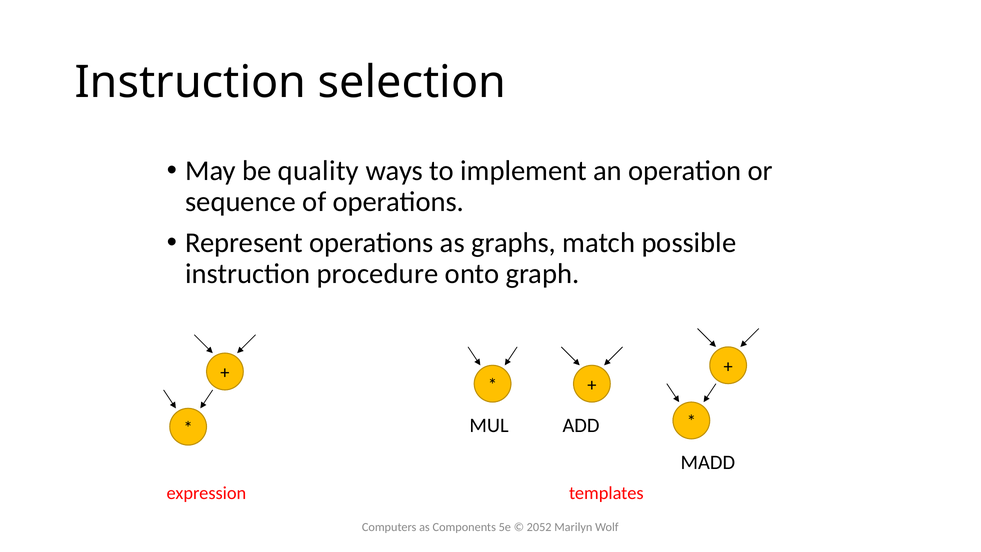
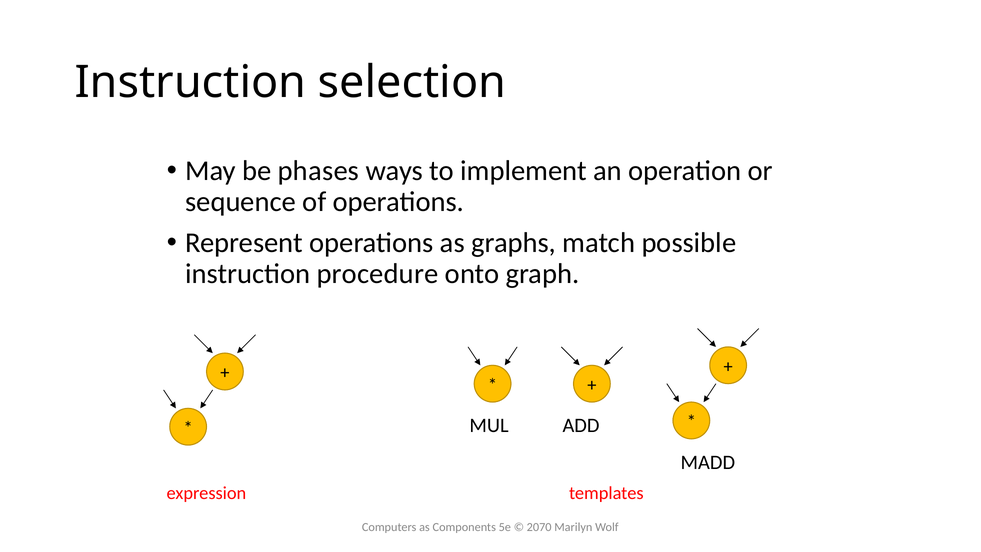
quality: quality -> phases (318, 171)
2052: 2052 -> 2070 (539, 527)
